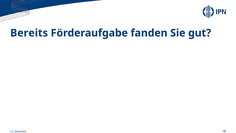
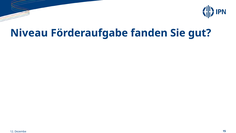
Bereits: Bereits -> Niveau (29, 33)
